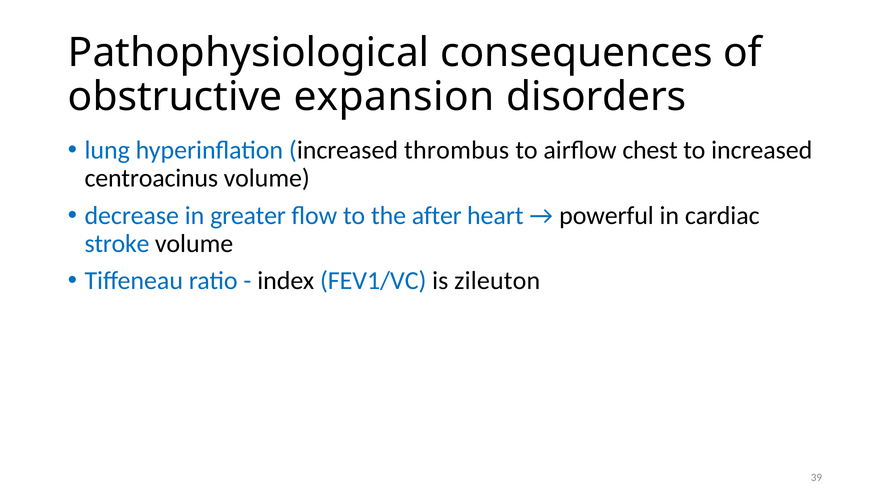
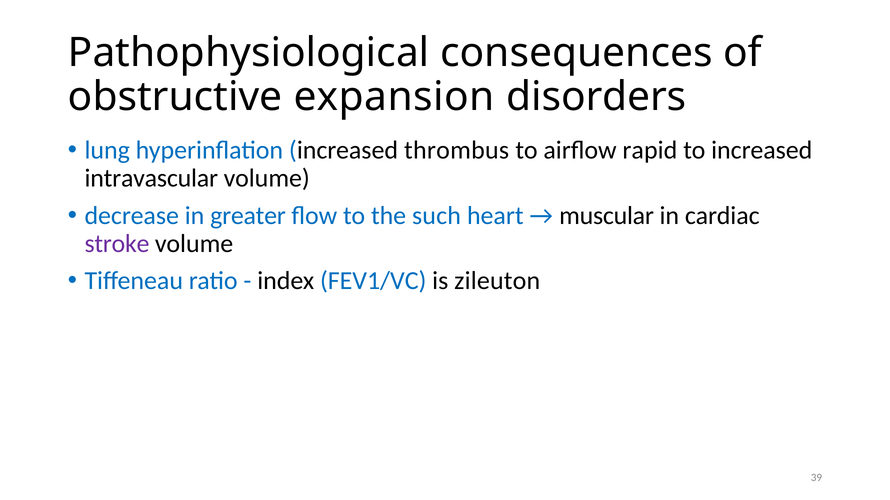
chest: chest -> rapid (650, 150)
centroacinus: centroacinus -> intravascular (151, 179)
after: after -> such (436, 216)
powerful: powerful -> muscular (607, 216)
stroke colour: blue -> purple (117, 244)
